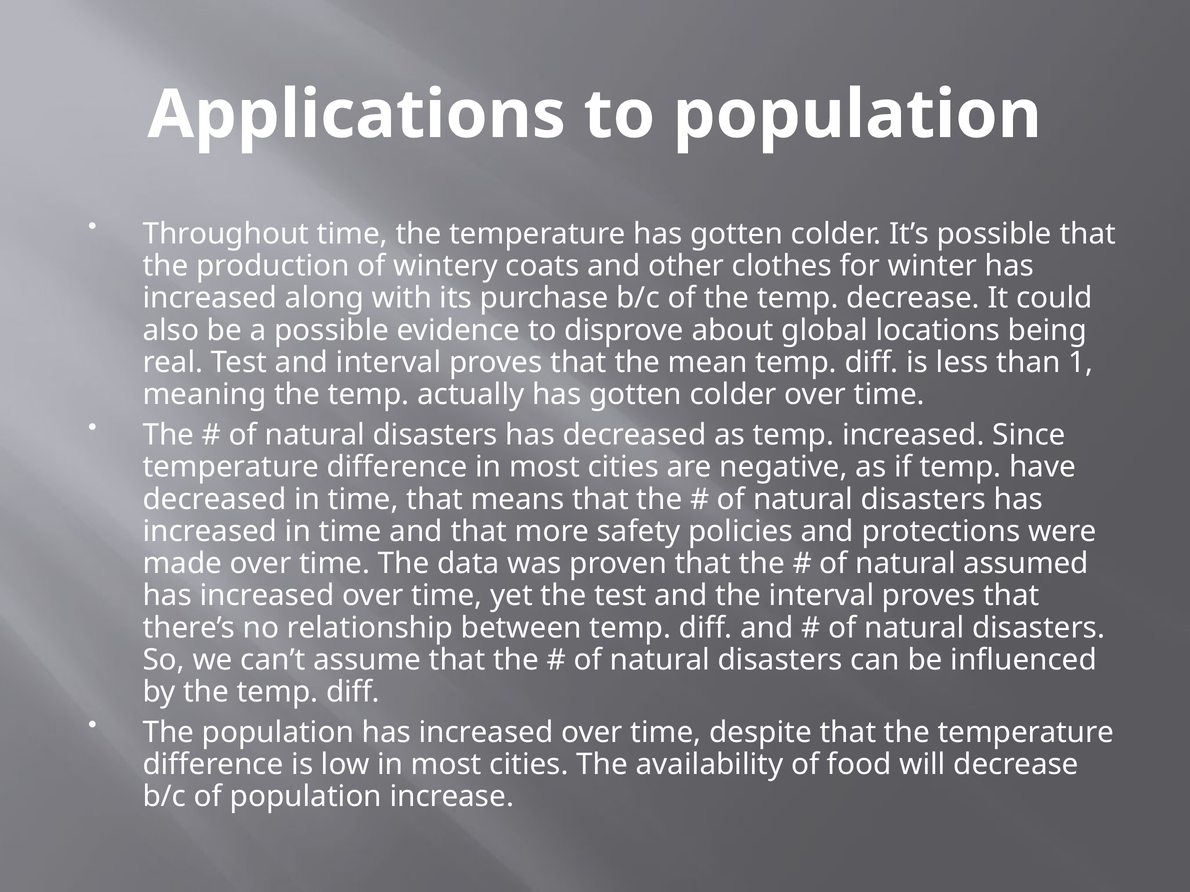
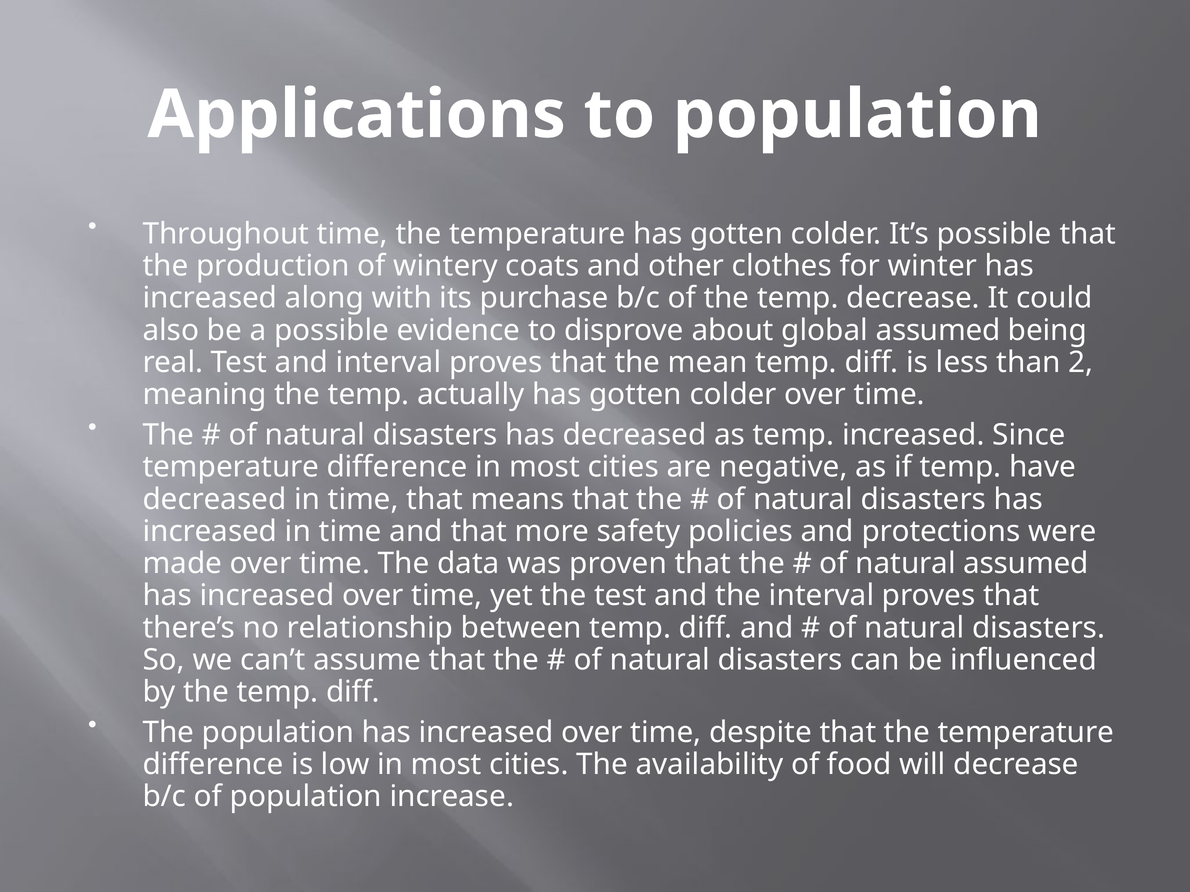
global locations: locations -> assumed (938, 330)
1: 1 -> 2 (1081, 363)
